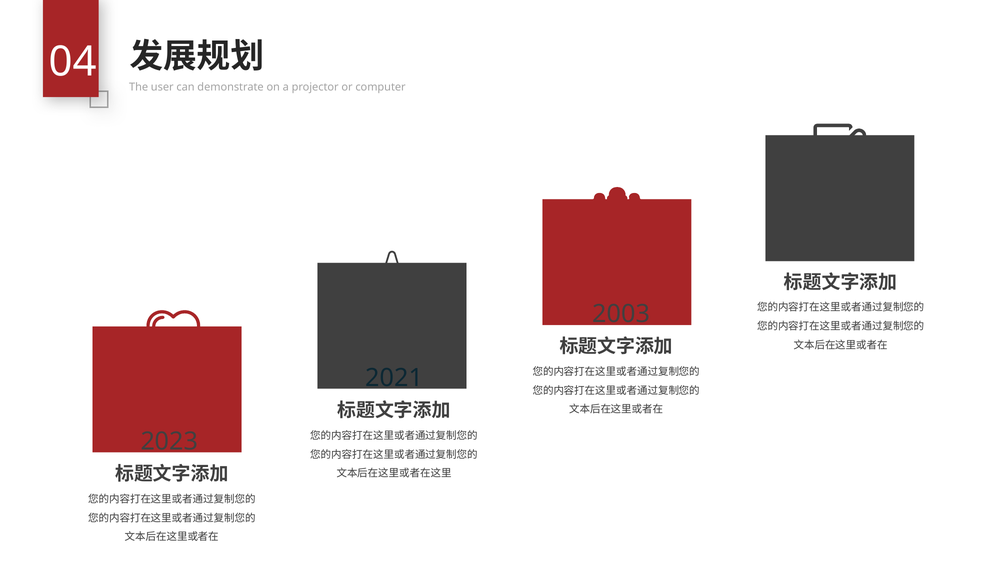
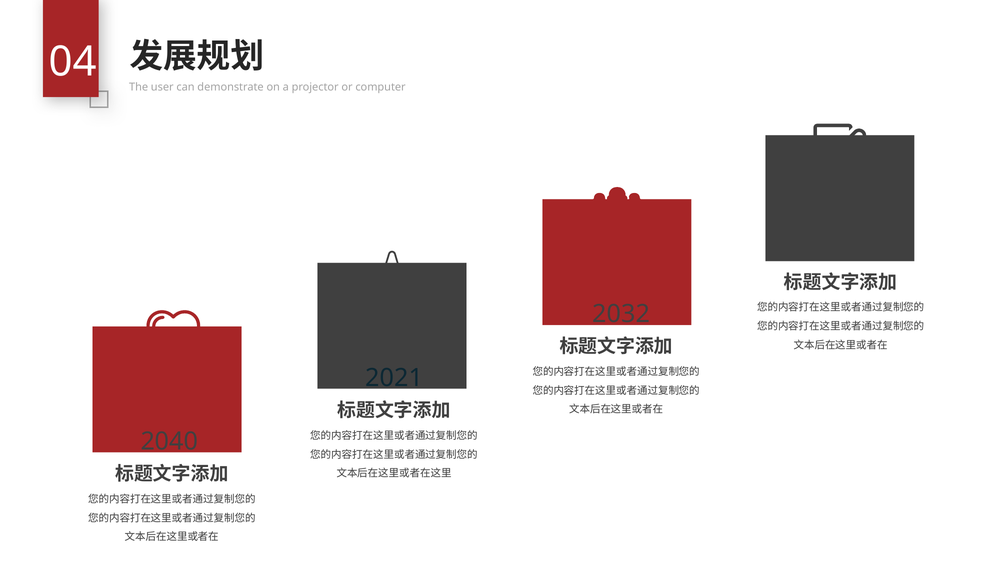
2003: 2003 -> 2032 (621, 314)
2023: 2023 -> 2040 (169, 442)
